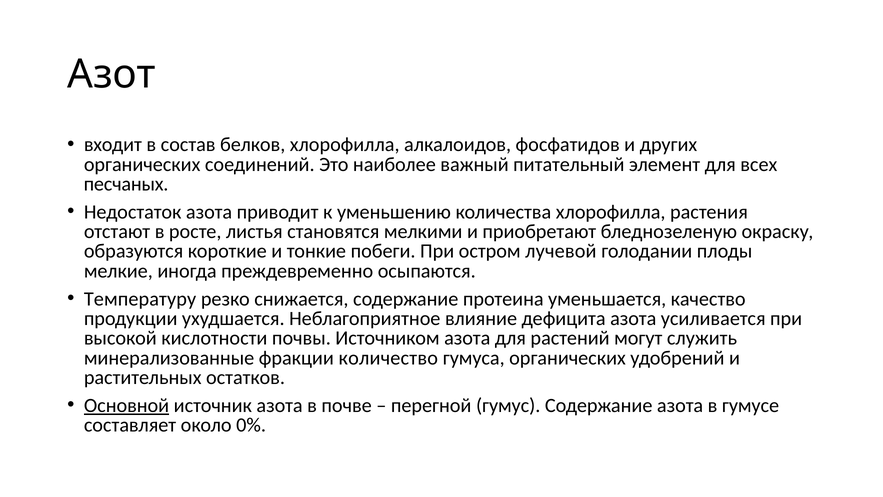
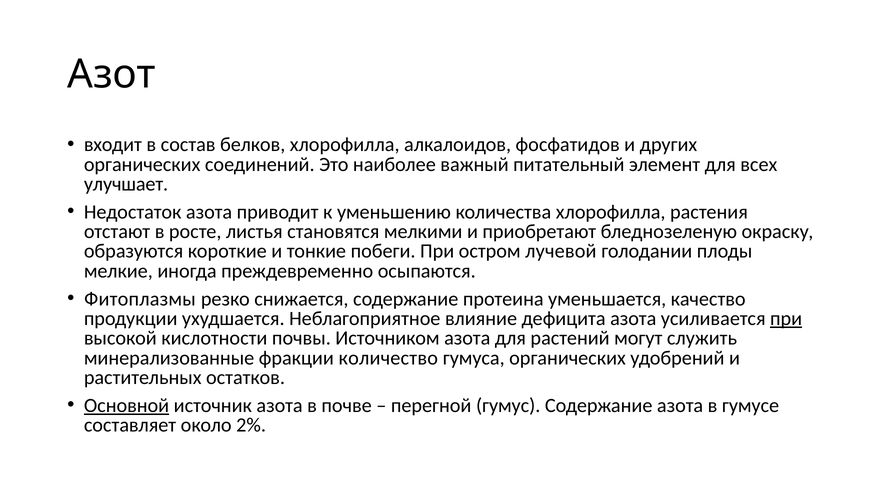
песчаных: песчаных -> улучшает (126, 184)
Температуру: Температуру -> Фитоплазмы (140, 299)
при underline: none -> present (786, 318)
0%: 0% -> 2% (251, 425)
